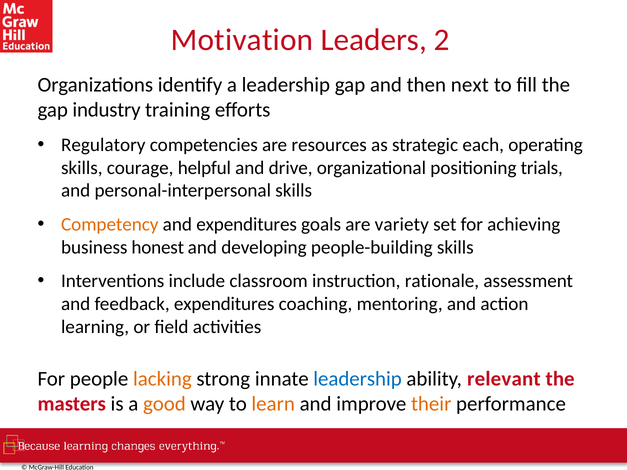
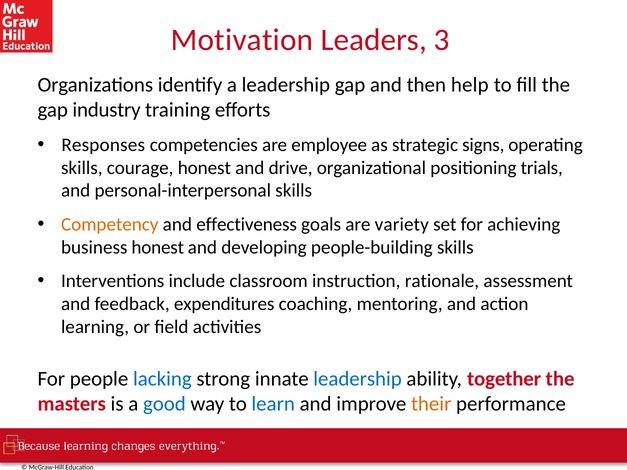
2: 2 -> 3 (442, 40)
next: next -> help (470, 85)
Regulatory: Regulatory -> Responses (103, 145)
resources: resources -> employee (329, 145)
each: each -> signs (483, 145)
courage helpful: helpful -> honest (204, 168)
and expenditures: expenditures -> effectiveness (247, 225)
lacking colour: orange -> blue (162, 379)
relevant: relevant -> together (504, 379)
good colour: orange -> blue (164, 404)
learn colour: orange -> blue (273, 404)
